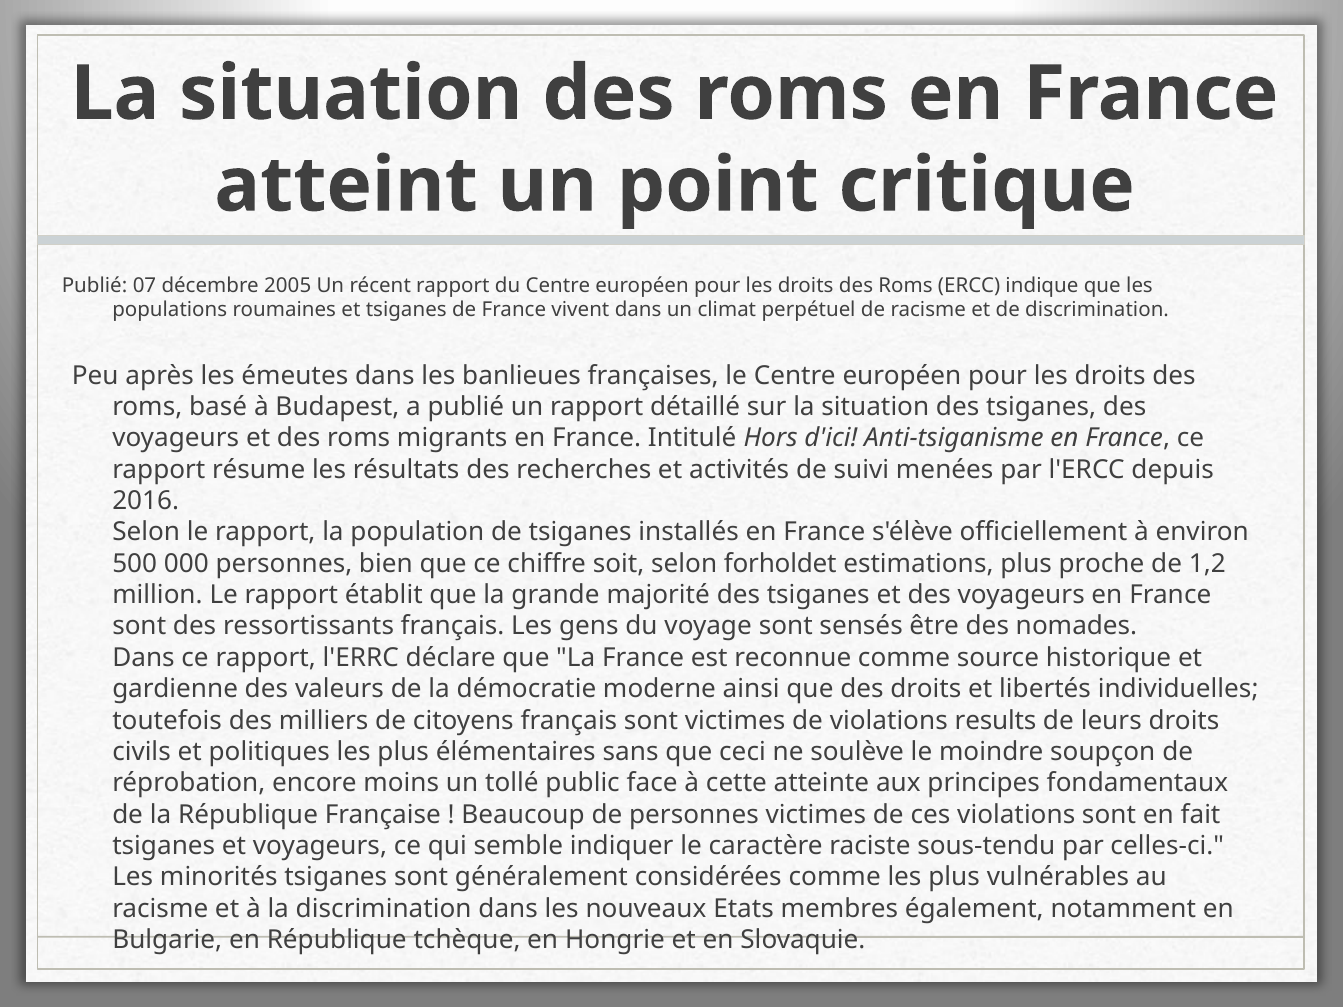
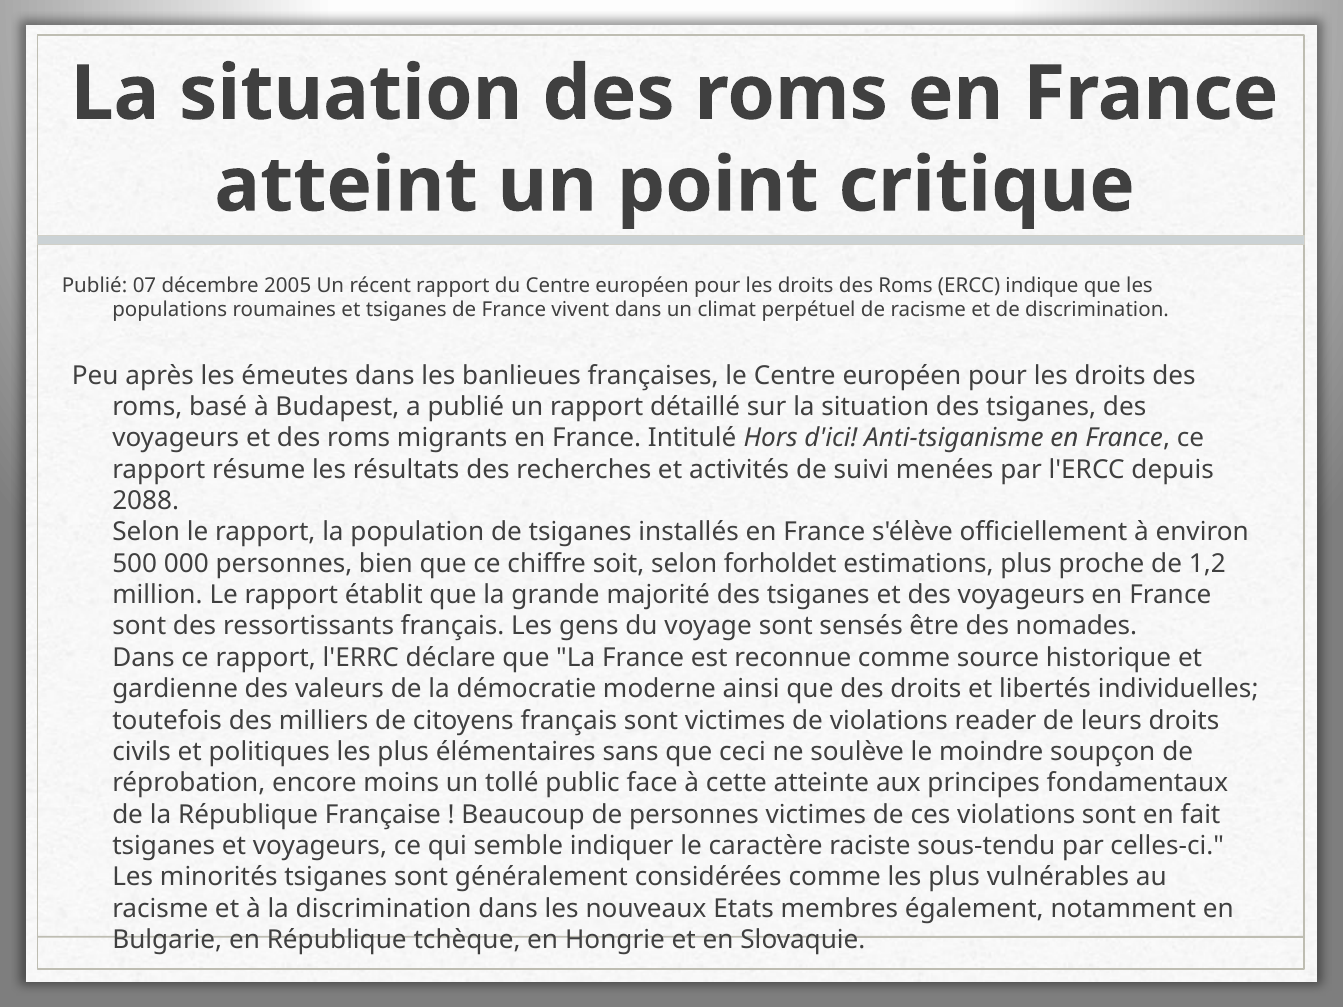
2016: 2016 -> 2088 (146, 501)
results: results -> reader (995, 721)
